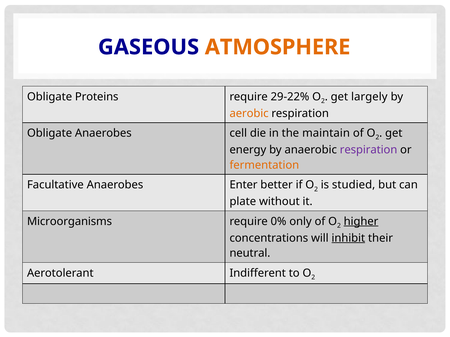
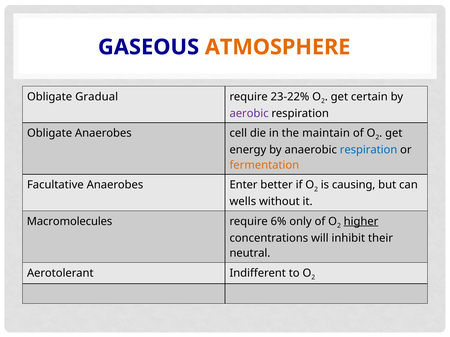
Proteins: Proteins -> Gradual (97, 97)
29-22%: 29-22% -> 23-22% (290, 97)
largely: largely -> certain (369, 97)
aerobic colour: orange -> purple (249, 113)
respiration colour: purple -> blue (369, 150)
studied: studied -> causing (354, 185)
plate: plate -> wells (243, 202)
Microorganisms: Microorganisms -> Macromolecules (70, 222)
0%: 0% -> 6% (279, 222)
inhibit underline: present -> none (348, 238)
